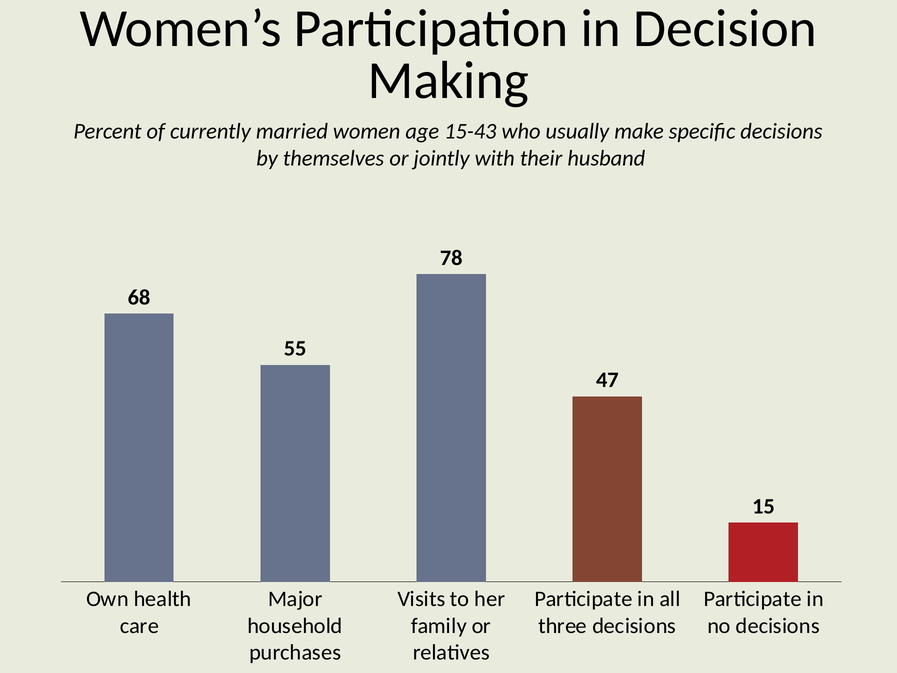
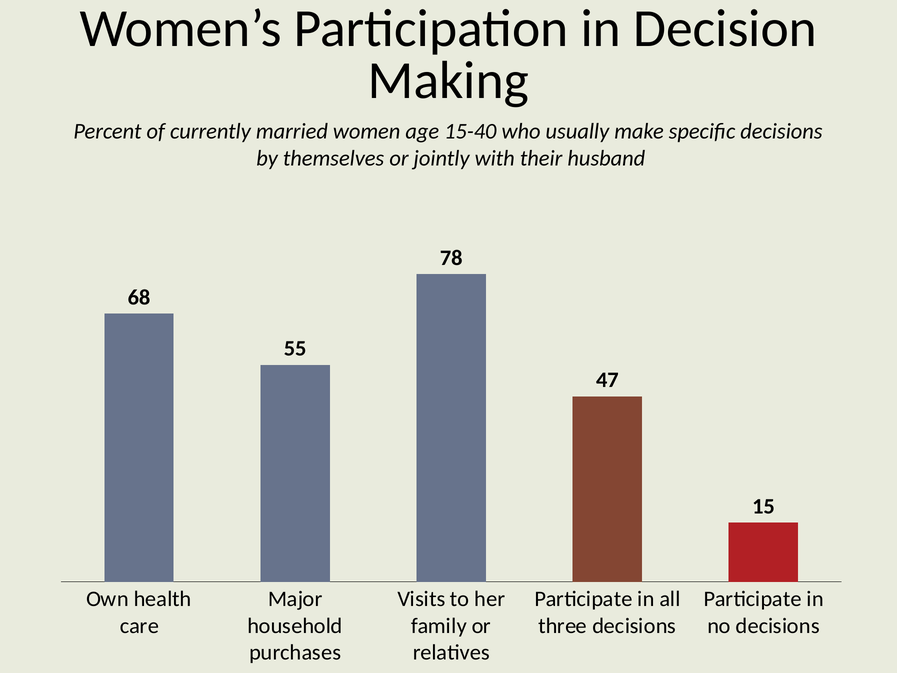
15-43: 15-43 -> 15-40 (470, 132)
